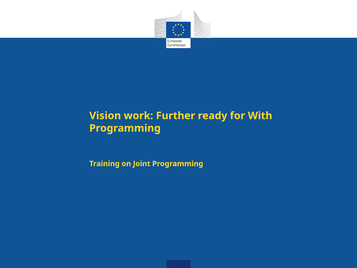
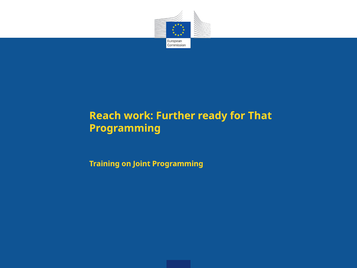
Vision: Vision -> Reach (105, 116)
With: With -> That (260, 116)
